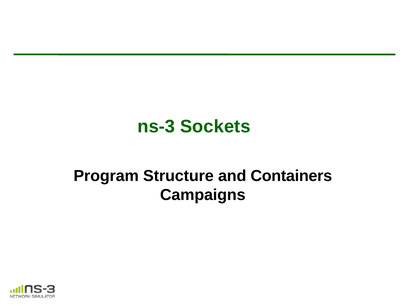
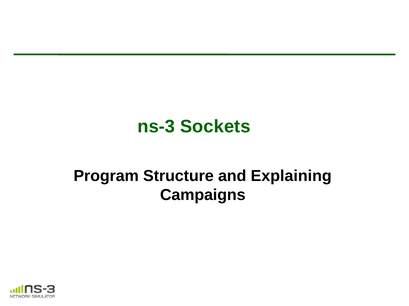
Containers: Containers -> Explaining (291, 176)
